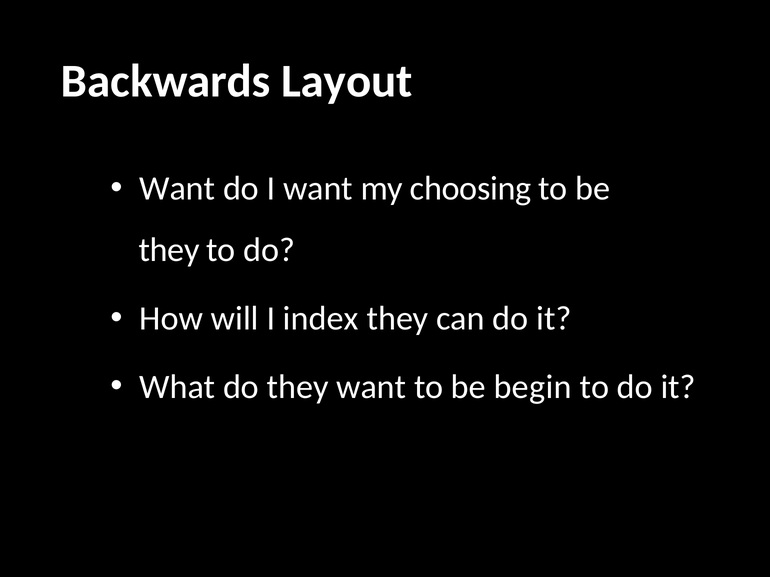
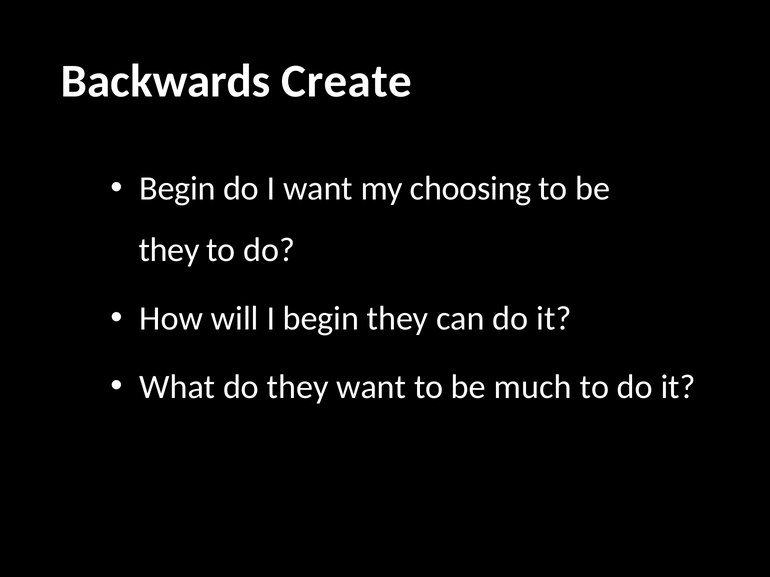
Layout: Layout -> Create (347, 81)
Want: Want -> Begin (177, 189)
I index: index -> begin (321, 319)
begin: begin -> much (533, 387)
